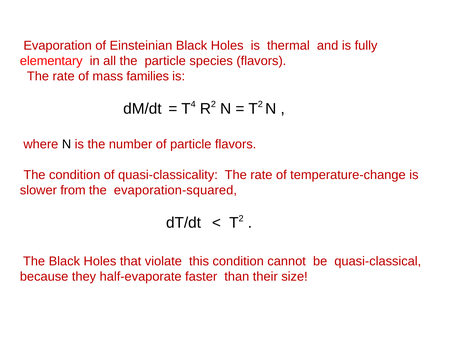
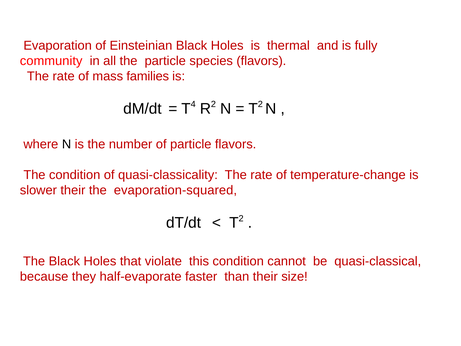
elementary: elementary -> community (51, 61)
slower from: from -> their (73, 190)
